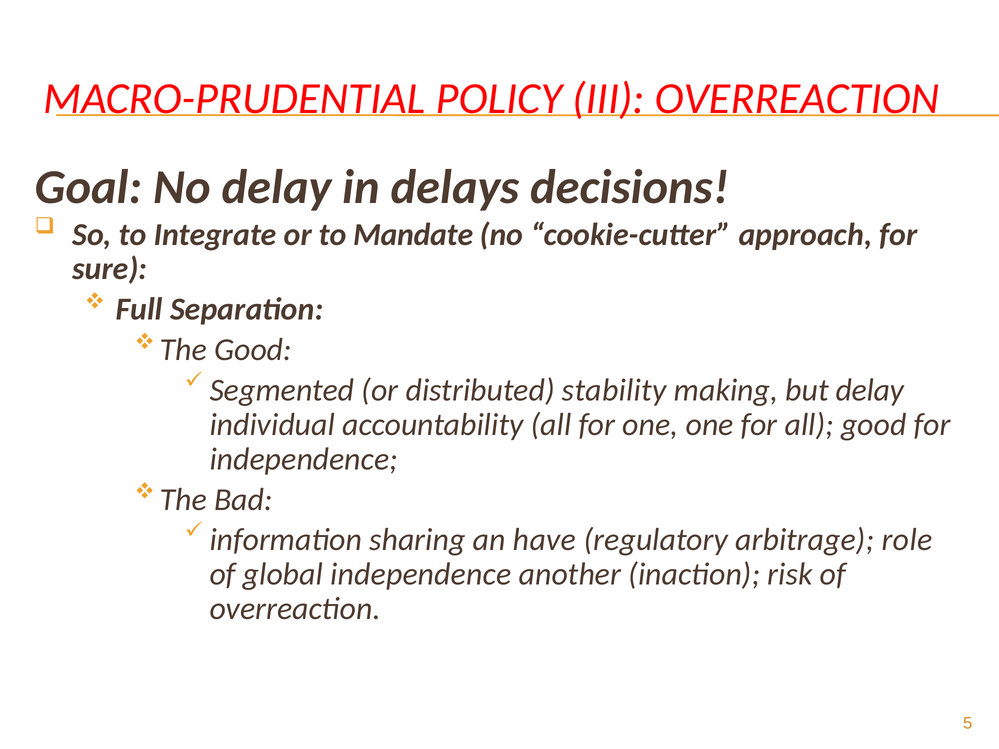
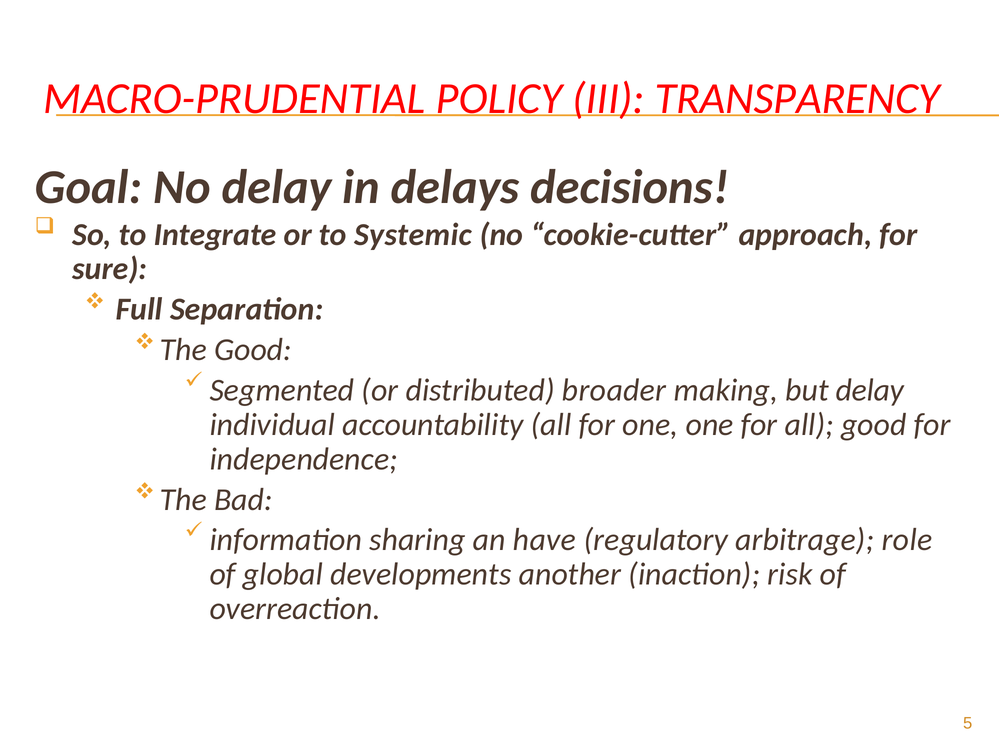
III OVERREACTION: OVERREACTION -> TRANSPARENCY (797, 99)
Mandate: Mandate -> Systemic (413, 235)
stability: stability -> broader (614, 390)
global independence: independence -> developments (421, 575)
